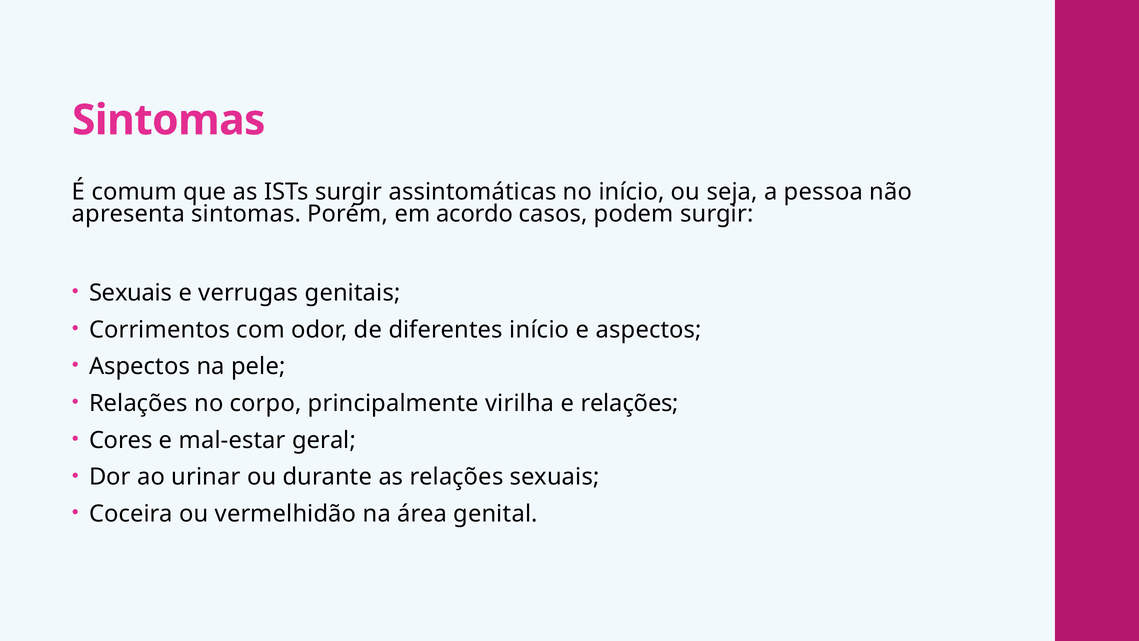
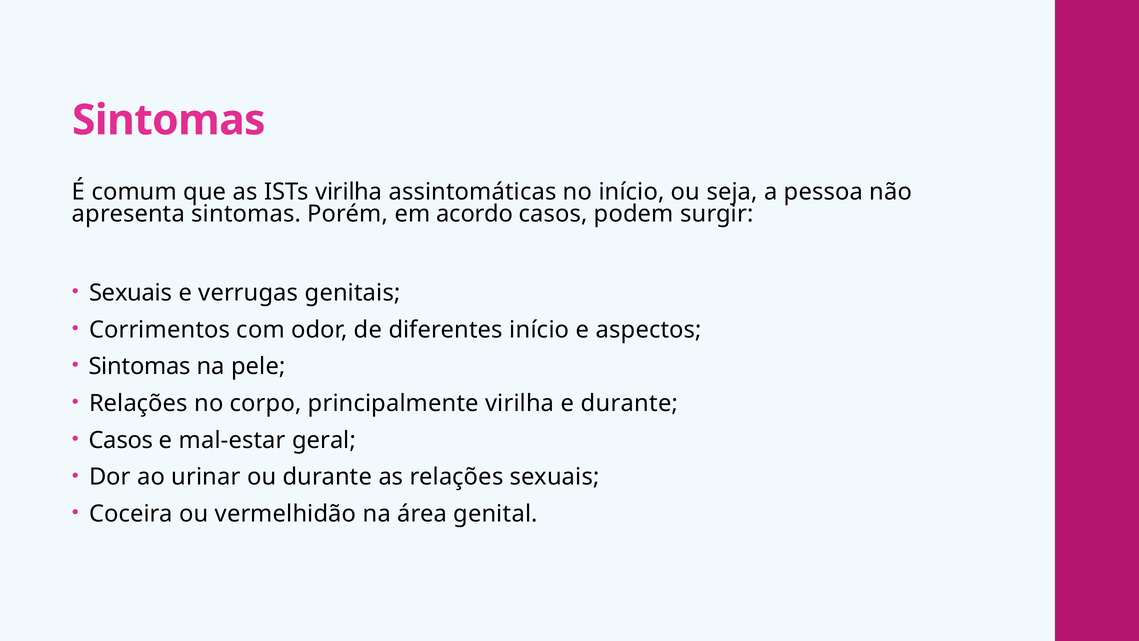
ISTs surgir: surgir -> virilha (349, 192)
Aspectos: Aspectos -> Sintomas (140, 366)
e relações: relações -> durante (629, 403)
Cores: Cores -> Casos (121, 440)
